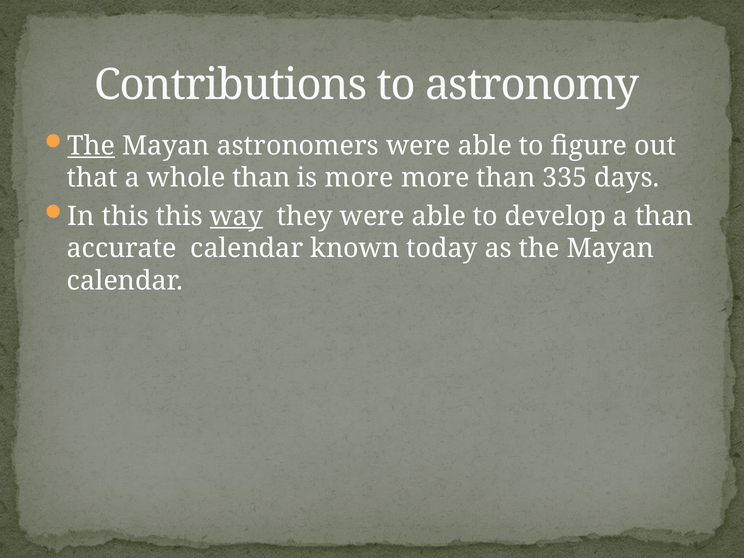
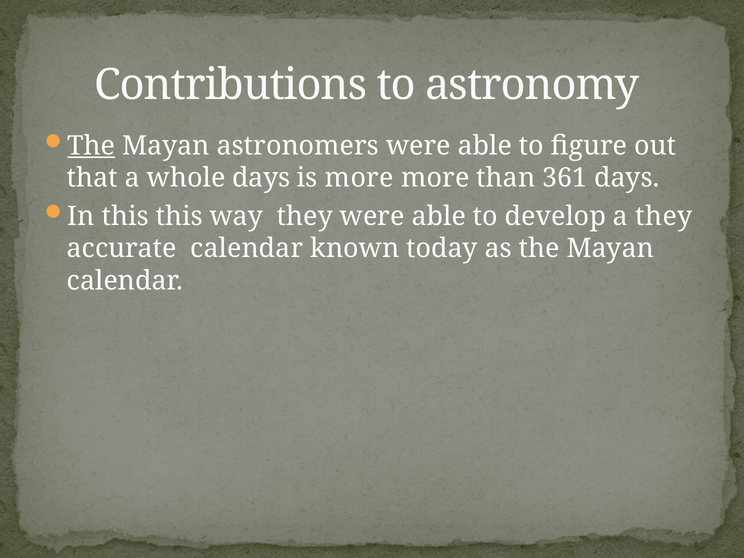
whole than: than -> days (261, 178)
335: 335 -> 361 (565, 178)
way underline: present -> none (236, 216)
a than: than -> they (664, 216)
